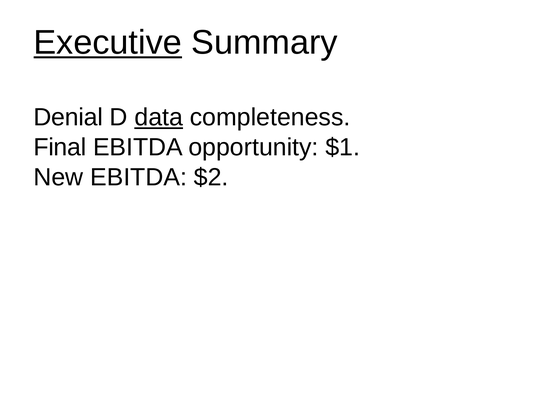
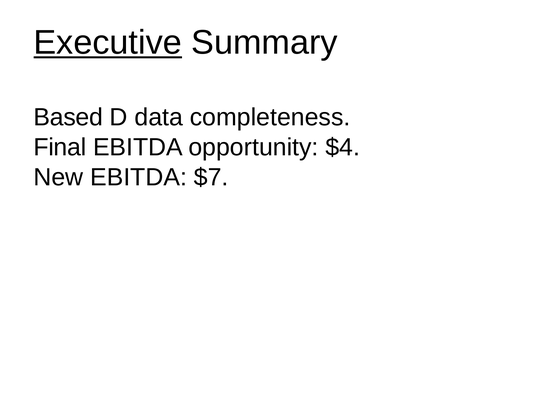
Denial: Denial -> Based (68, 117)
data underline: present -> none (159, 117)
$1: $1 -> $4 (343, 147)
$2: $2 -> $7 (211, 177)
